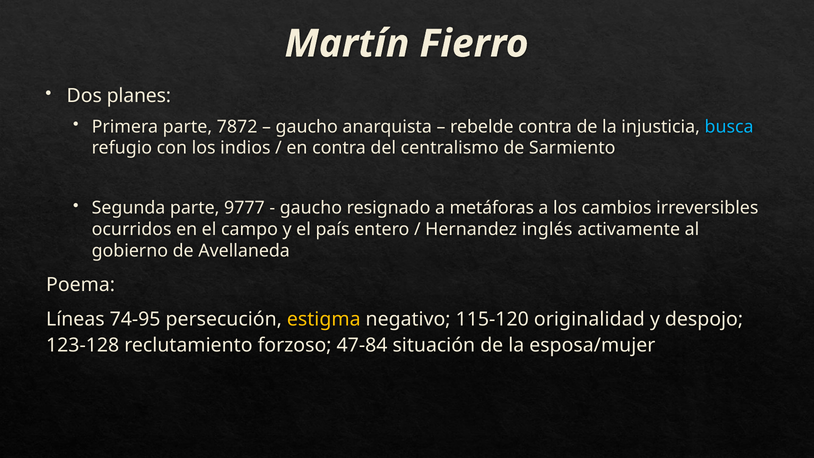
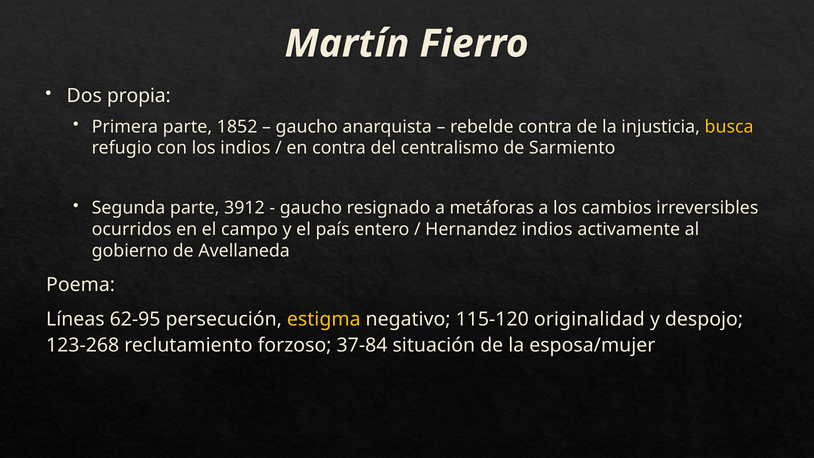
planes: planes -> propia (139, 96)
7872: 7872 -> 1852 (237, 127)
busca colour: light blue -> yellow (729, 127)
9777: 9777 -> 3912 (244, 208)
Hernandez inglés: inglés -> indios (547, 229)
74-95: 74-95 -> 62-95 (135, 319)
123-128: 123-128 -> 123-268 (83, 345)
47-84: 47-84 -> 37-84 (362, 345)
